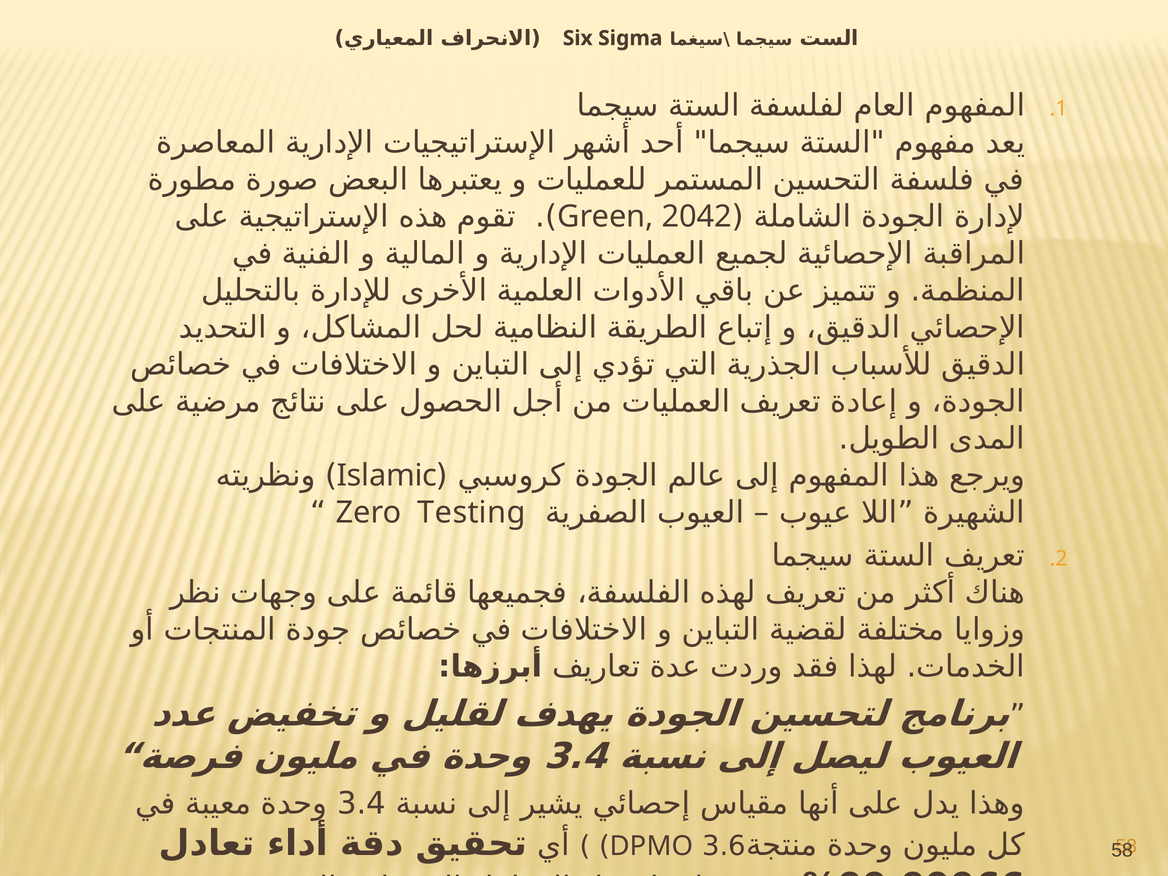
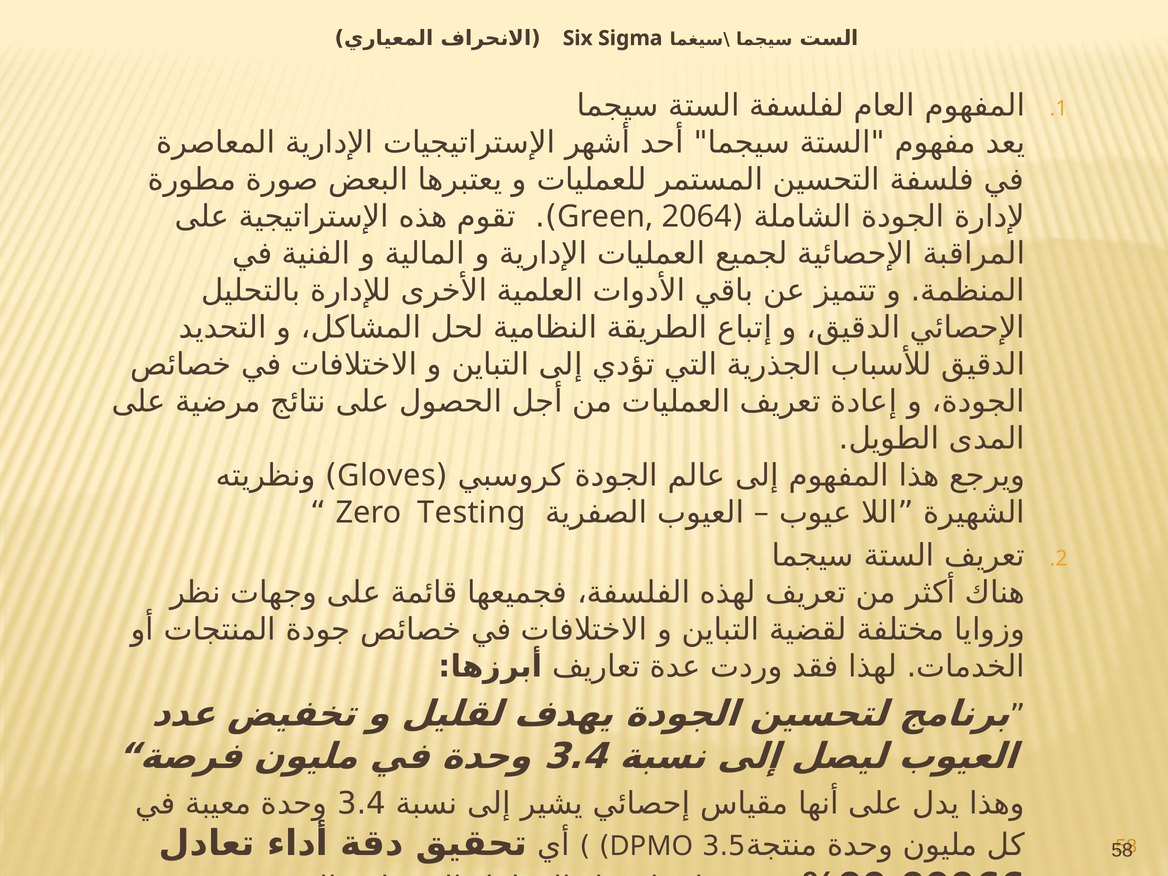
2042: 2042 -> 2064 (697, 217)
Islamic: Islamic -> Gloves (387, 475)
3.6: 3.6 -> 3.5 (724, 846)
